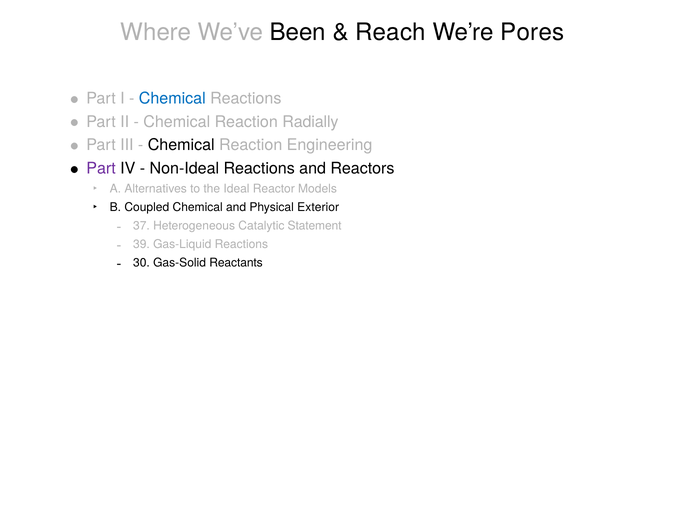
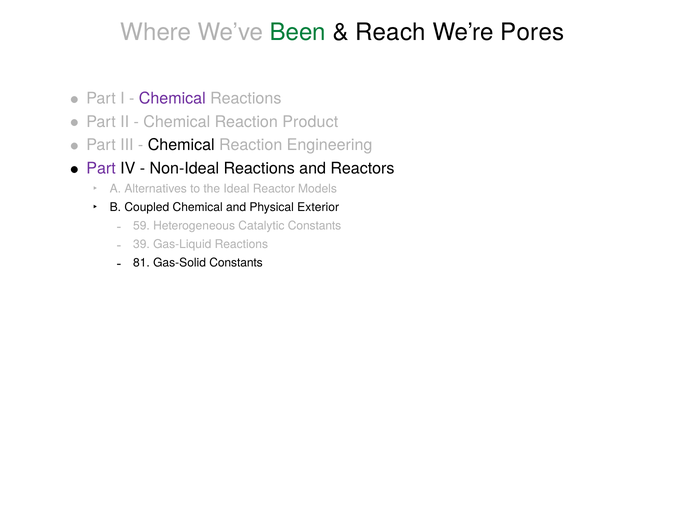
Been colour: black -> green (298, 32)
Chemical colour: blue -> purple (172, 98)
Radially: Radially -> Product (310, 122)
37: 37 -> 59 (141, 226)
Catalytic Statement: Statement -> Constants (315, 226)
30: 30 -> 81 (141, 263)
Gas-Solid Reactants: Reactants -> Constants (236, 263)
